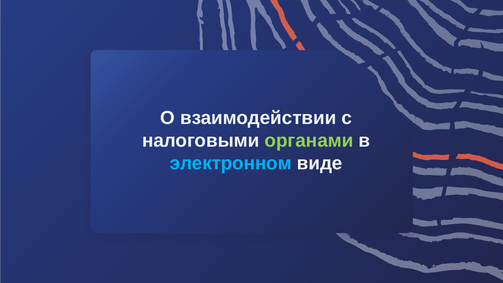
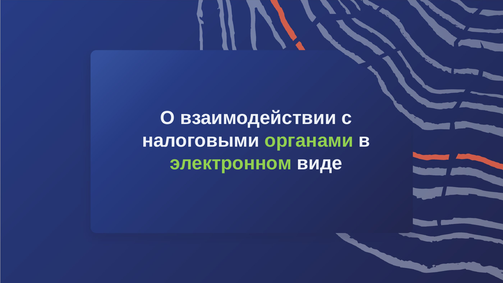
электронном colour: light blue -> light green (231, 163)
